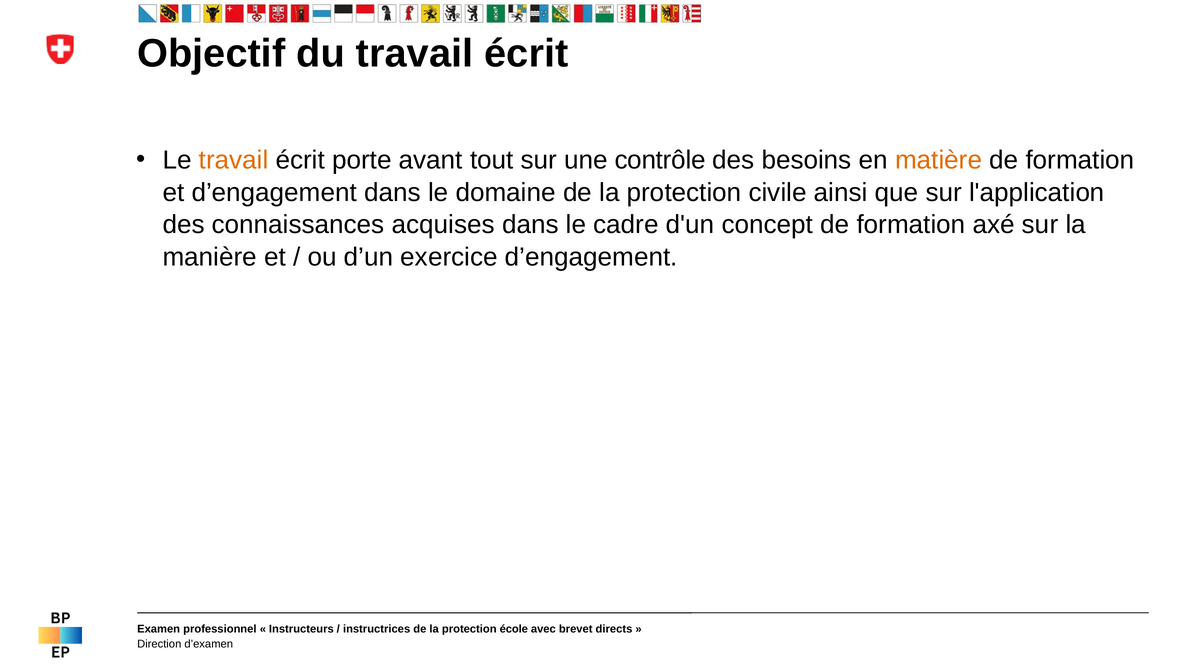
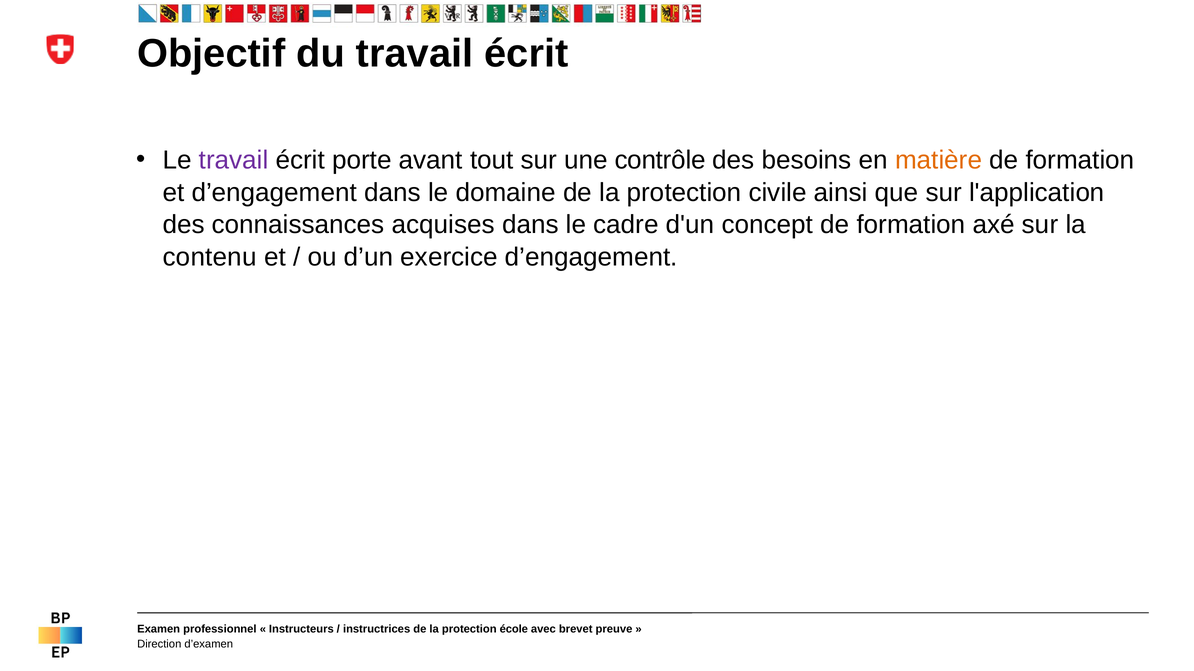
travail colour: orange -> purple (234, 160)
manière: manière -> contenu (210, 257)
directs: directs -> preuve (614, 630)
